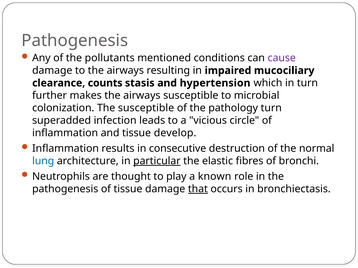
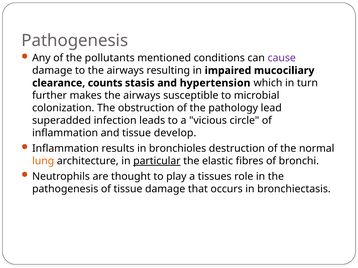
The susceptible: susceptible -> obstruction (146, 108)
pathology turn: turn -> lead (271, 108)
consecutive: consecutive -> bronchioles (178, 149)
lung colour: blue -> orange (43, 161)
known: known -> tissues (215, 177)
that underline: present -> none (198, 189)
